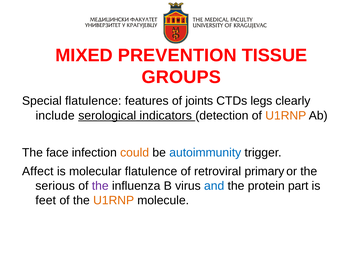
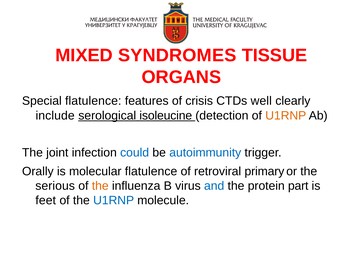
PREVENTION: PREVENTION -> SYNDROMES (177, 55)
GROUPS: GROUPS -> ORGANS (181, 77)
joints: joints -> crisis (199, 101)
legs: legs -> well (261, 101)
indicators: indicators -> isoleucine (166, 115)
face: face -> joint (57, 152)
could colour: orange -> blue (135, 152)
Affect: Affect -> Orally (38, 171)
the colour: purple -> orange (100, 185)
U1RNP colour: orange -> blue (114, 200)
